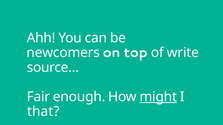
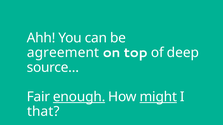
newcomers: newcomers -> agreement (63, 53)
write: write -> deep (183, 53)
enough underline: none -> present (79, 97)
